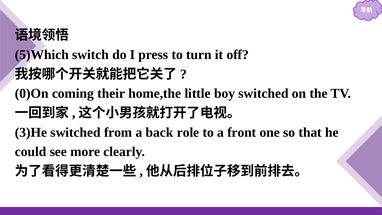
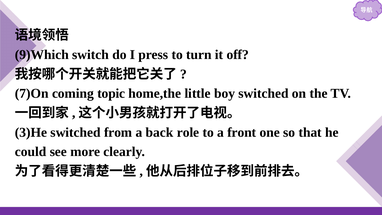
5)Which: 5)Which -> 9)Which (42, 55)
0)On: 0)On -> 7)On (32, 93)
their: their -> topic (111, 93)
